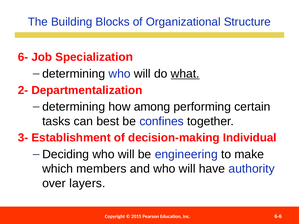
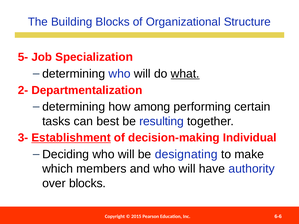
6-: 6- -> 5- (23, 57)
confines: confines -> resulting (162, 121)
Establishment underline: none -> present (71, 138)
engineering: engineering -> designating (186, 155)
over layers: layers -> blocks (87, 183)
